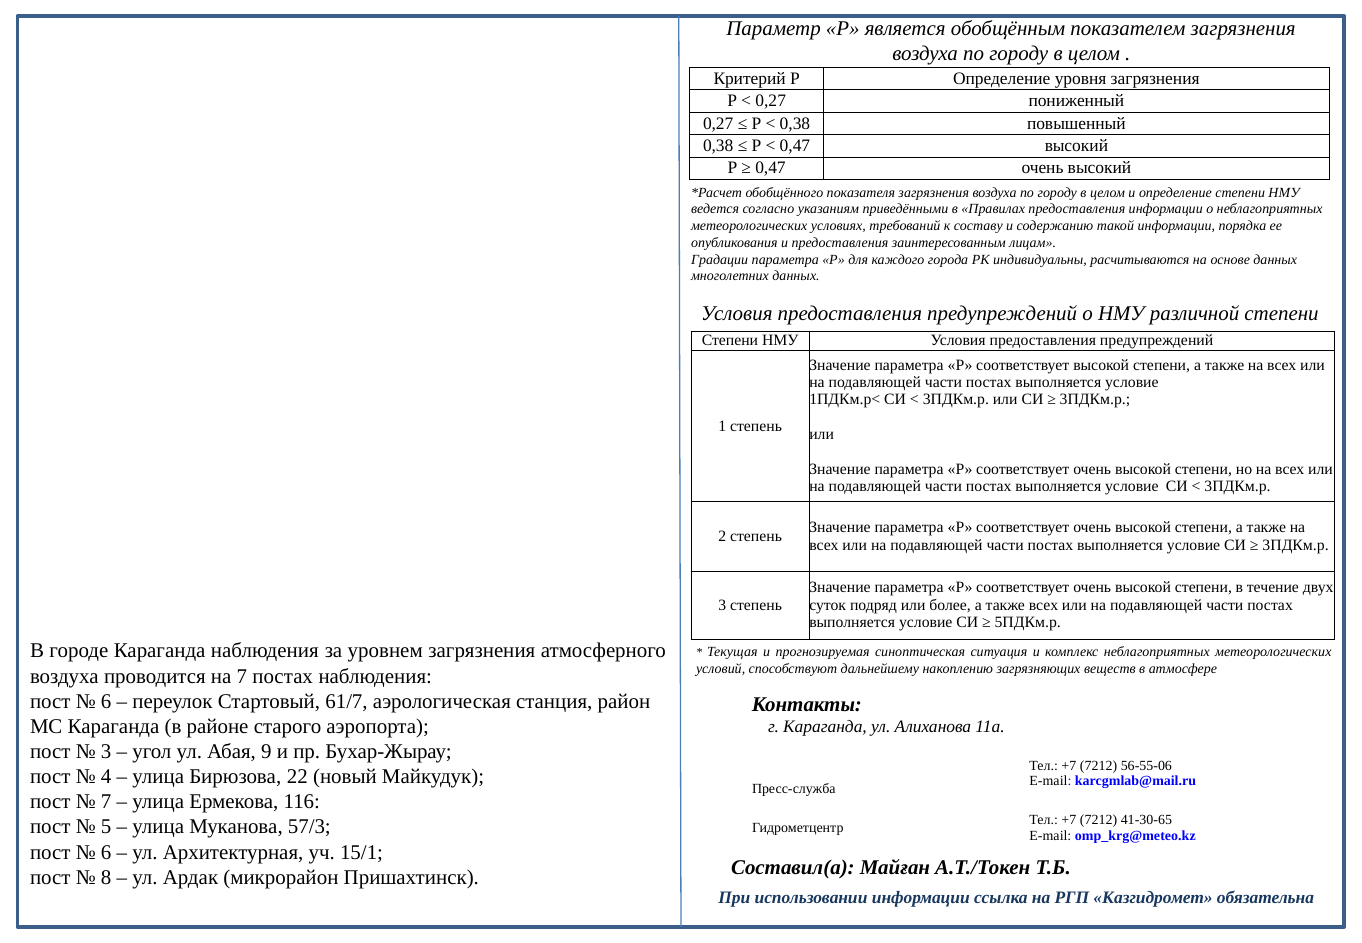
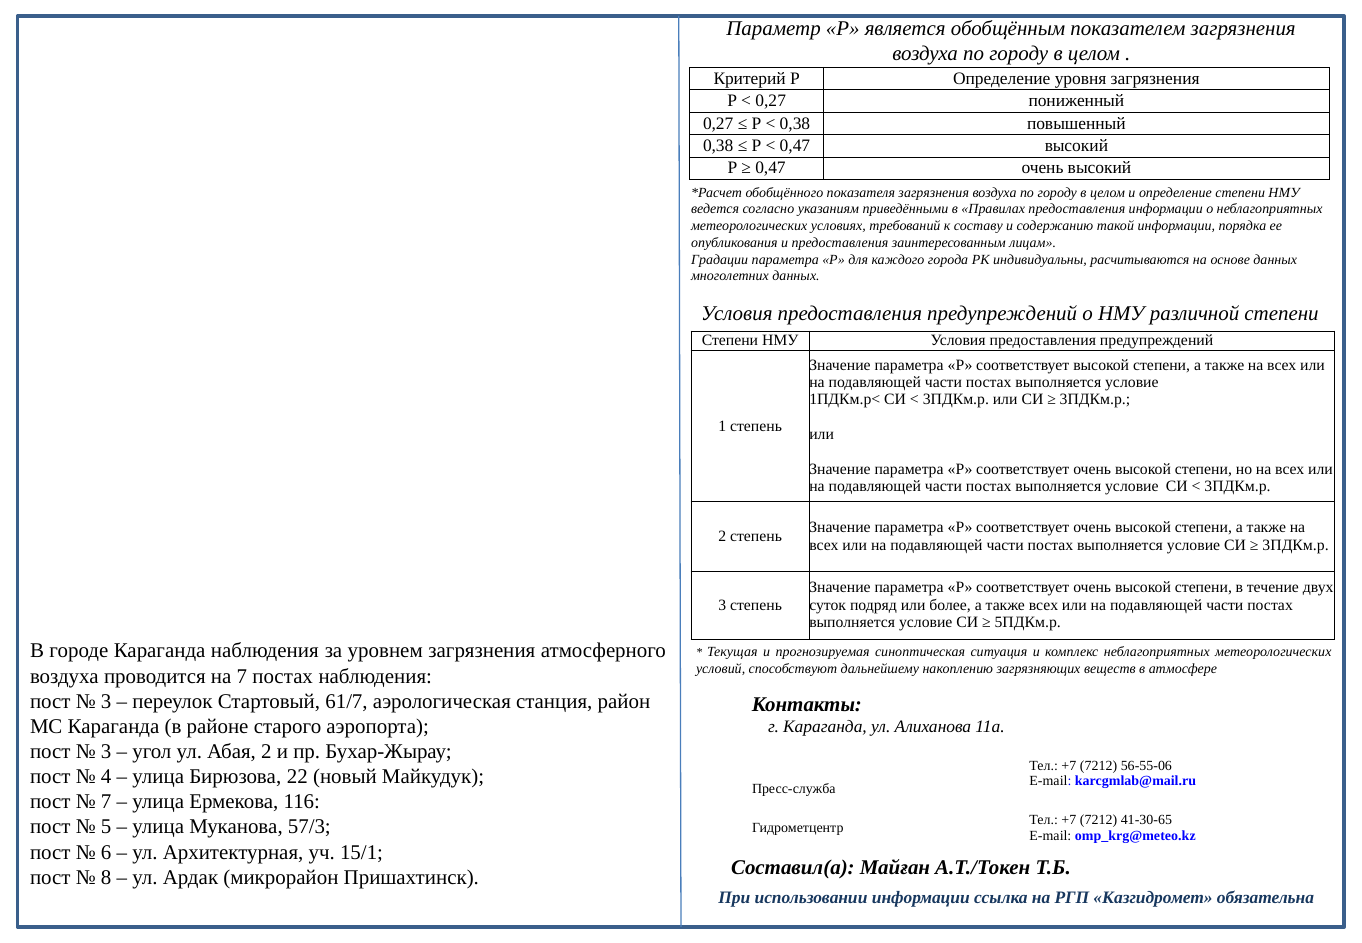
6: 6 -> 3 (106, 701)
Абая 9: 9 -> 2 (266, 751)
